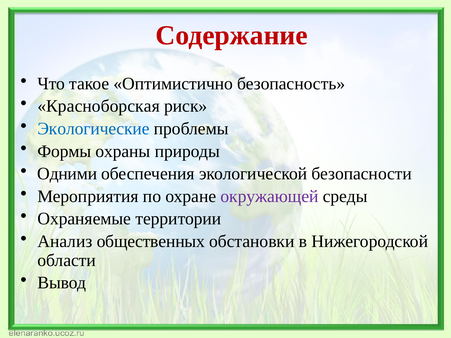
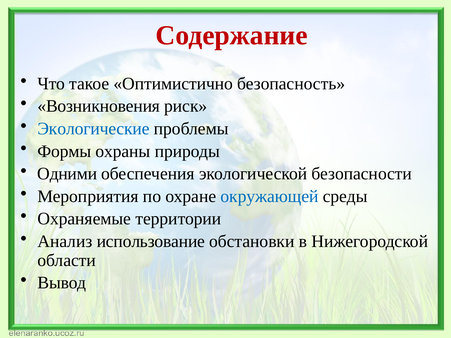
Красноборская: Красноборская -> Возникновения (99, 106)
окружающей colour: purple -> blue (270, 196)
общественных: общественных -> использование (151, 242)
